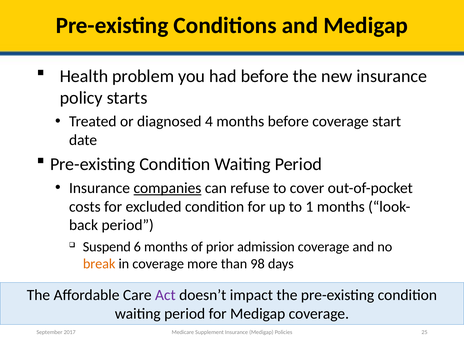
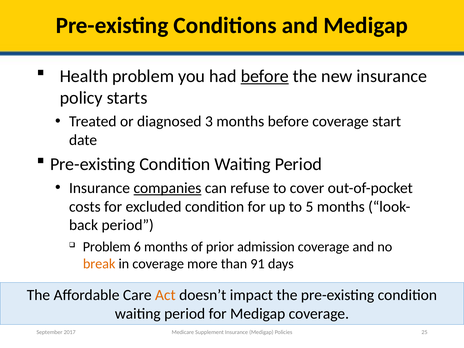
before underline: none -> present (265, 76)
4: 4 -> 3 (209, 122)
1: 1 -> 5 (309, 207)
Suspend: Suspend -> Problem (107, 247)
98: 98 -> 91 (258, 264)
Act colour: purple -> orange (165, 295)
